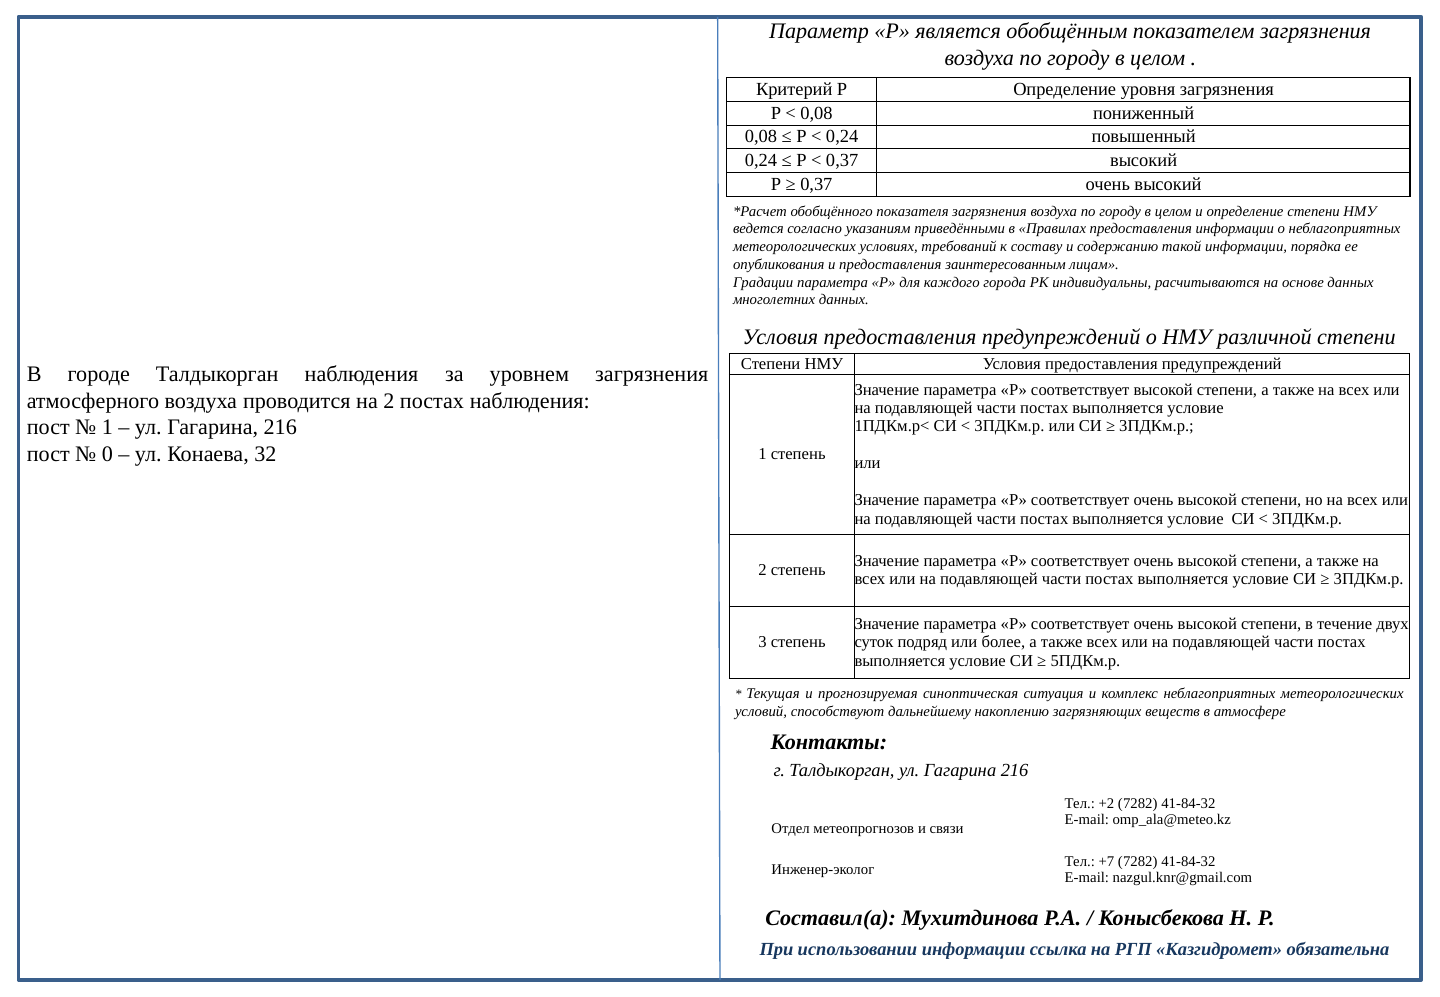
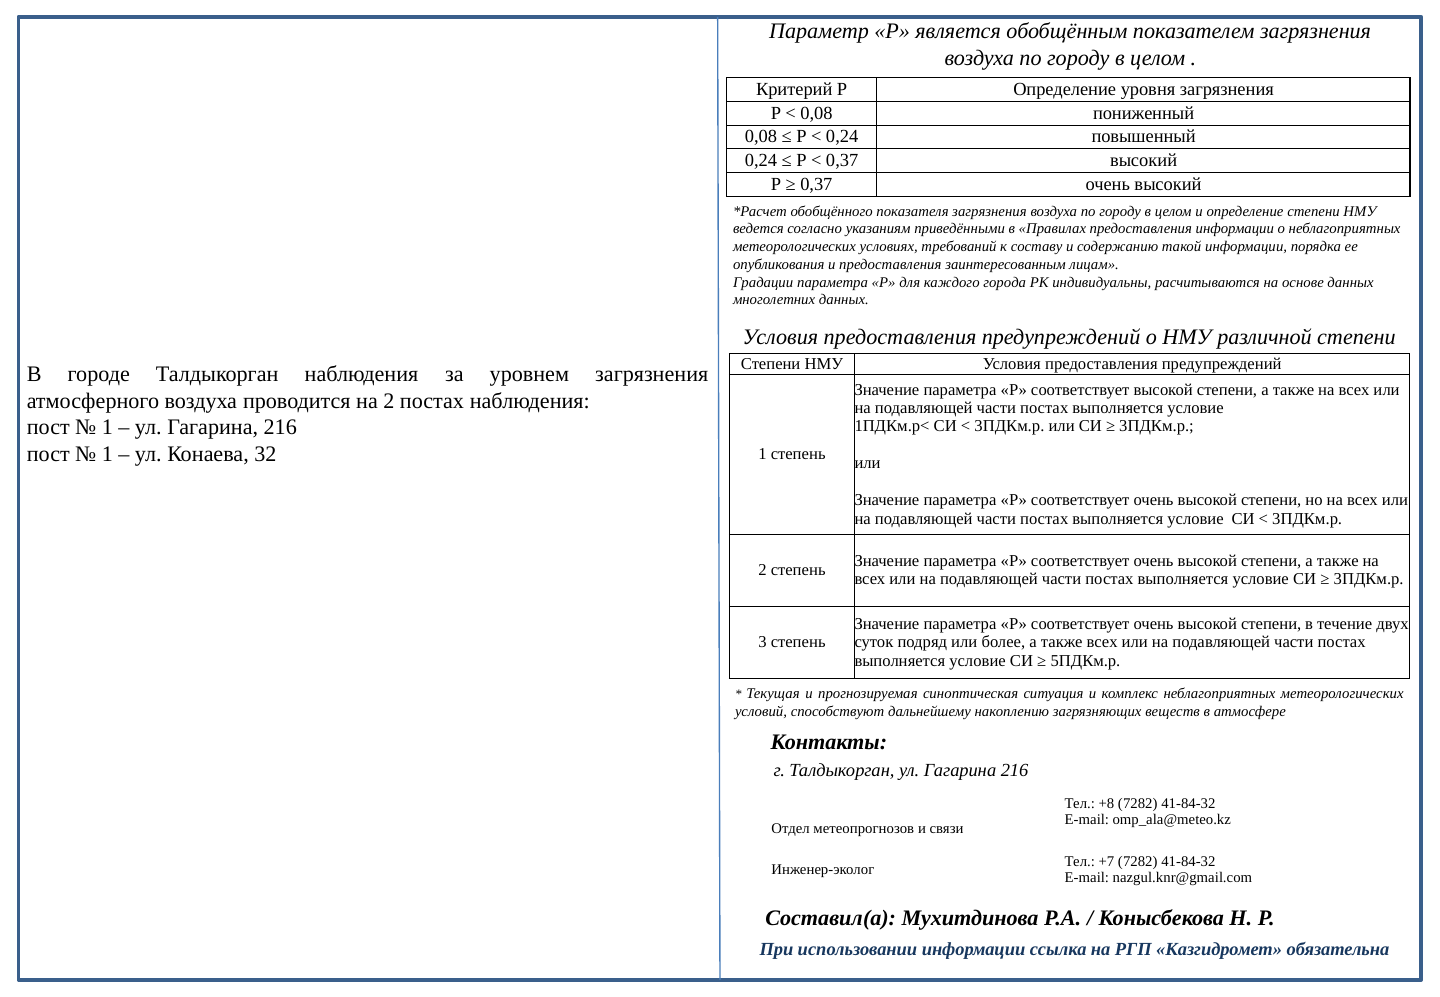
0: 0 -> 1 (107, 454)
+2: +2 -> +8 (1106, 804)
